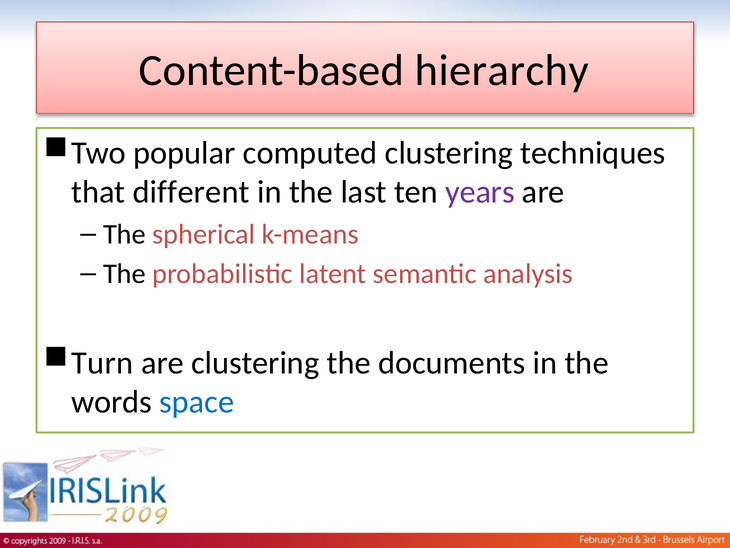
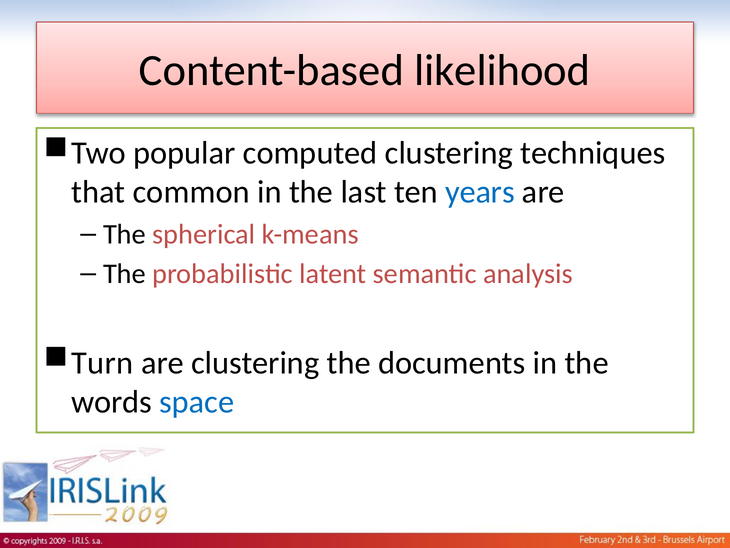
hierarchy: hierarchy -> likelihood (502, 71)
different: different -> common (191, 192)
years colour: purple -> blue (480, 192)
